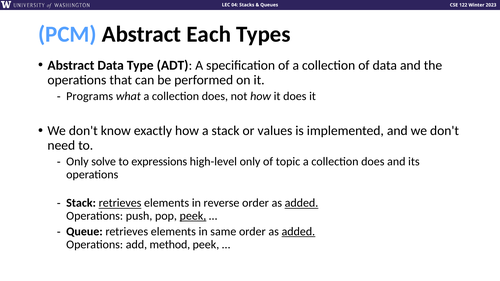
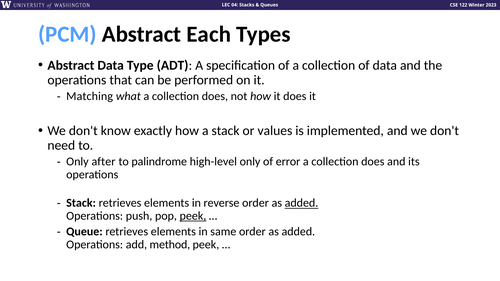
Programs: Programs -> Matching (90, 96)
solve: solve -> after (104, 162)
expressions: expressions -> palindrome (159, 162)
topic: topic -> error (288, 162)
retrieves underline: present -> none (120, 203)
added underline: present -> none (298, 232)
